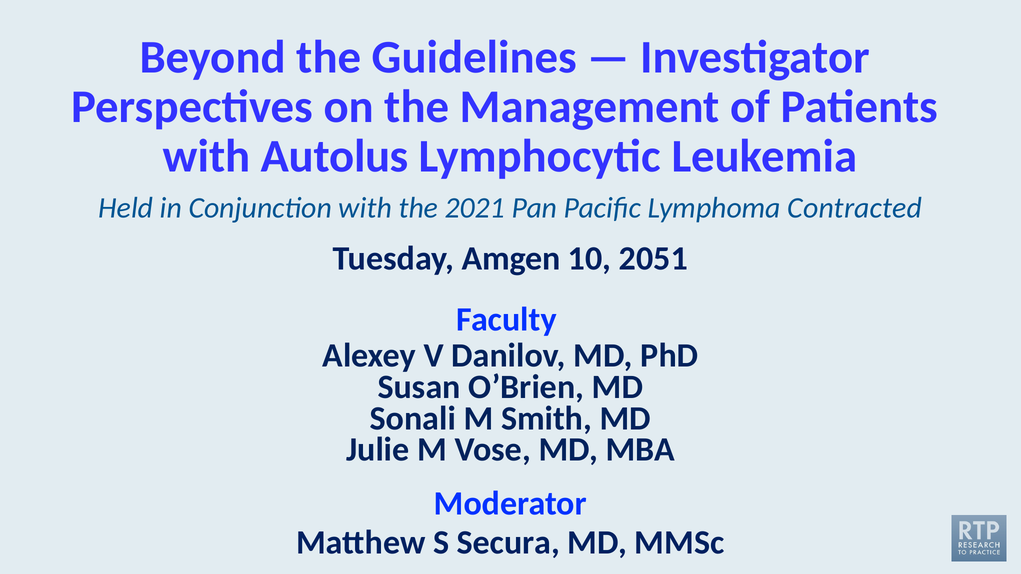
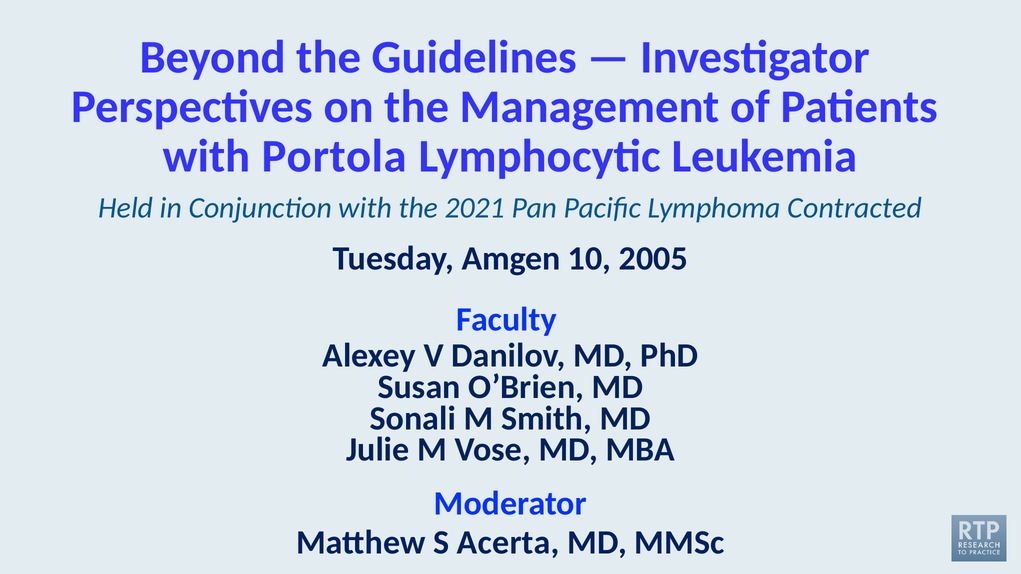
Autolus: Autolus -> Portola (334, 156)
2051: 2051 -> 2005 (653, 259)
Secura: Secura -> Acerta (508, 543)
